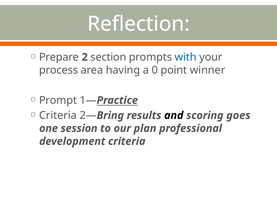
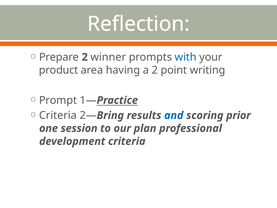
section: section -> winner (108, 57)
process: process -> product (59, 70)
a 0: 0 -> 2 (155, 70)
winner: winner -> writing (208, 70)
and colour: black -> blue (174, 115)
goes: goes -> prior (238, 115)
